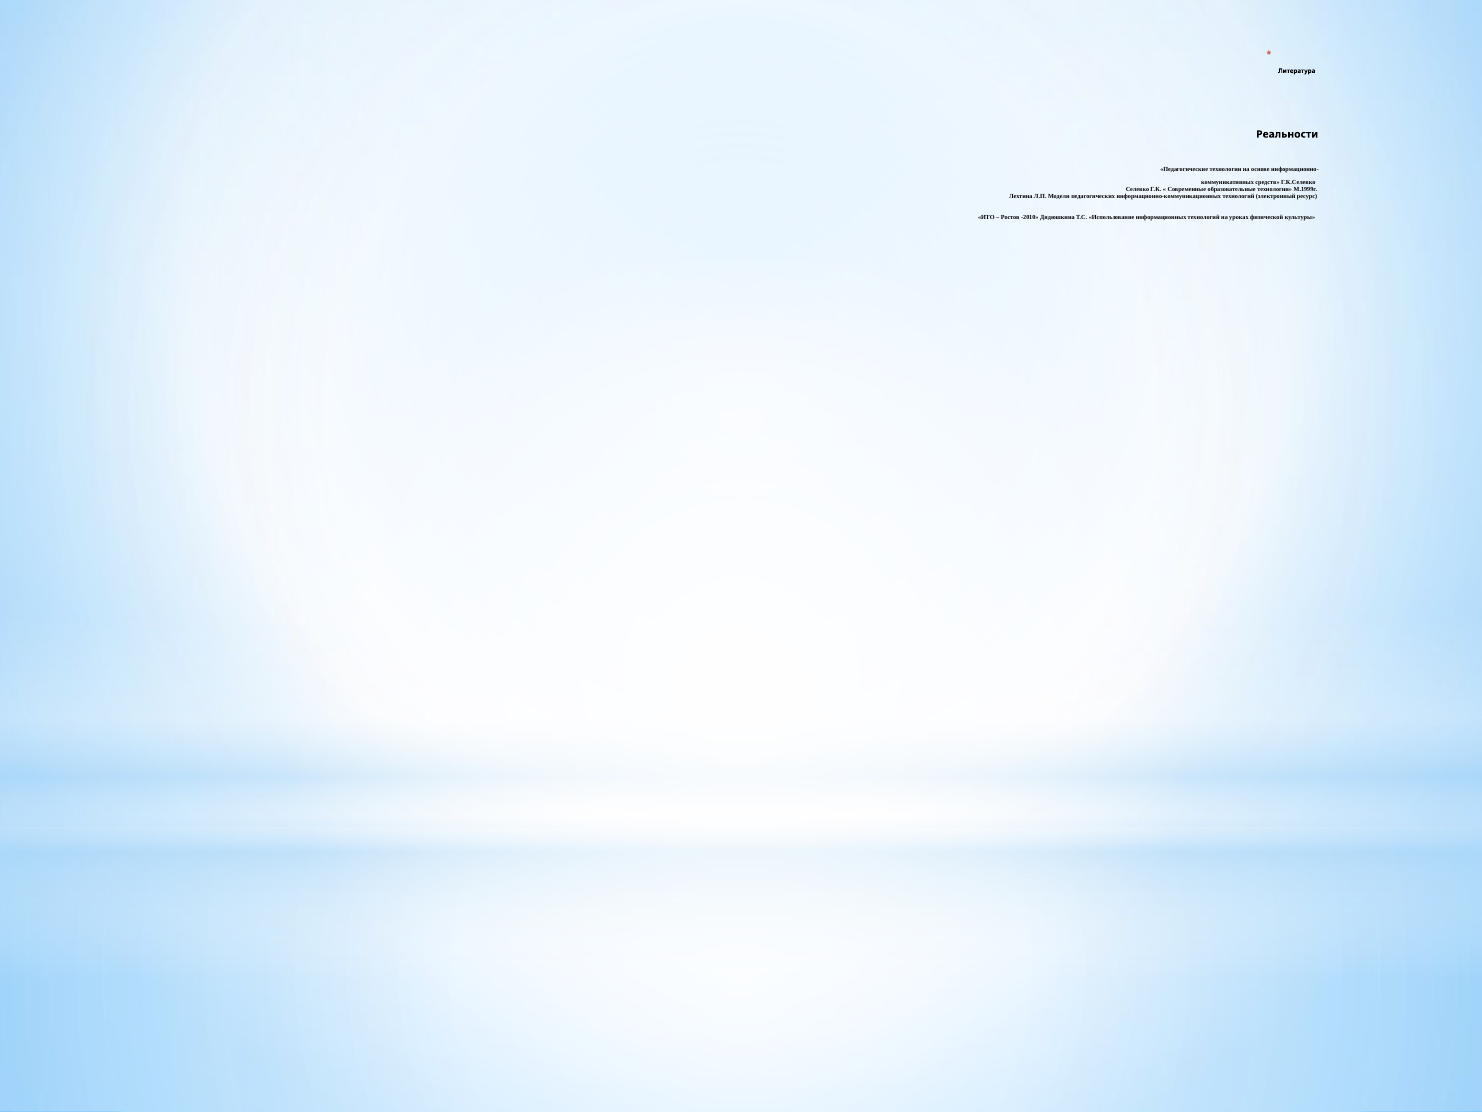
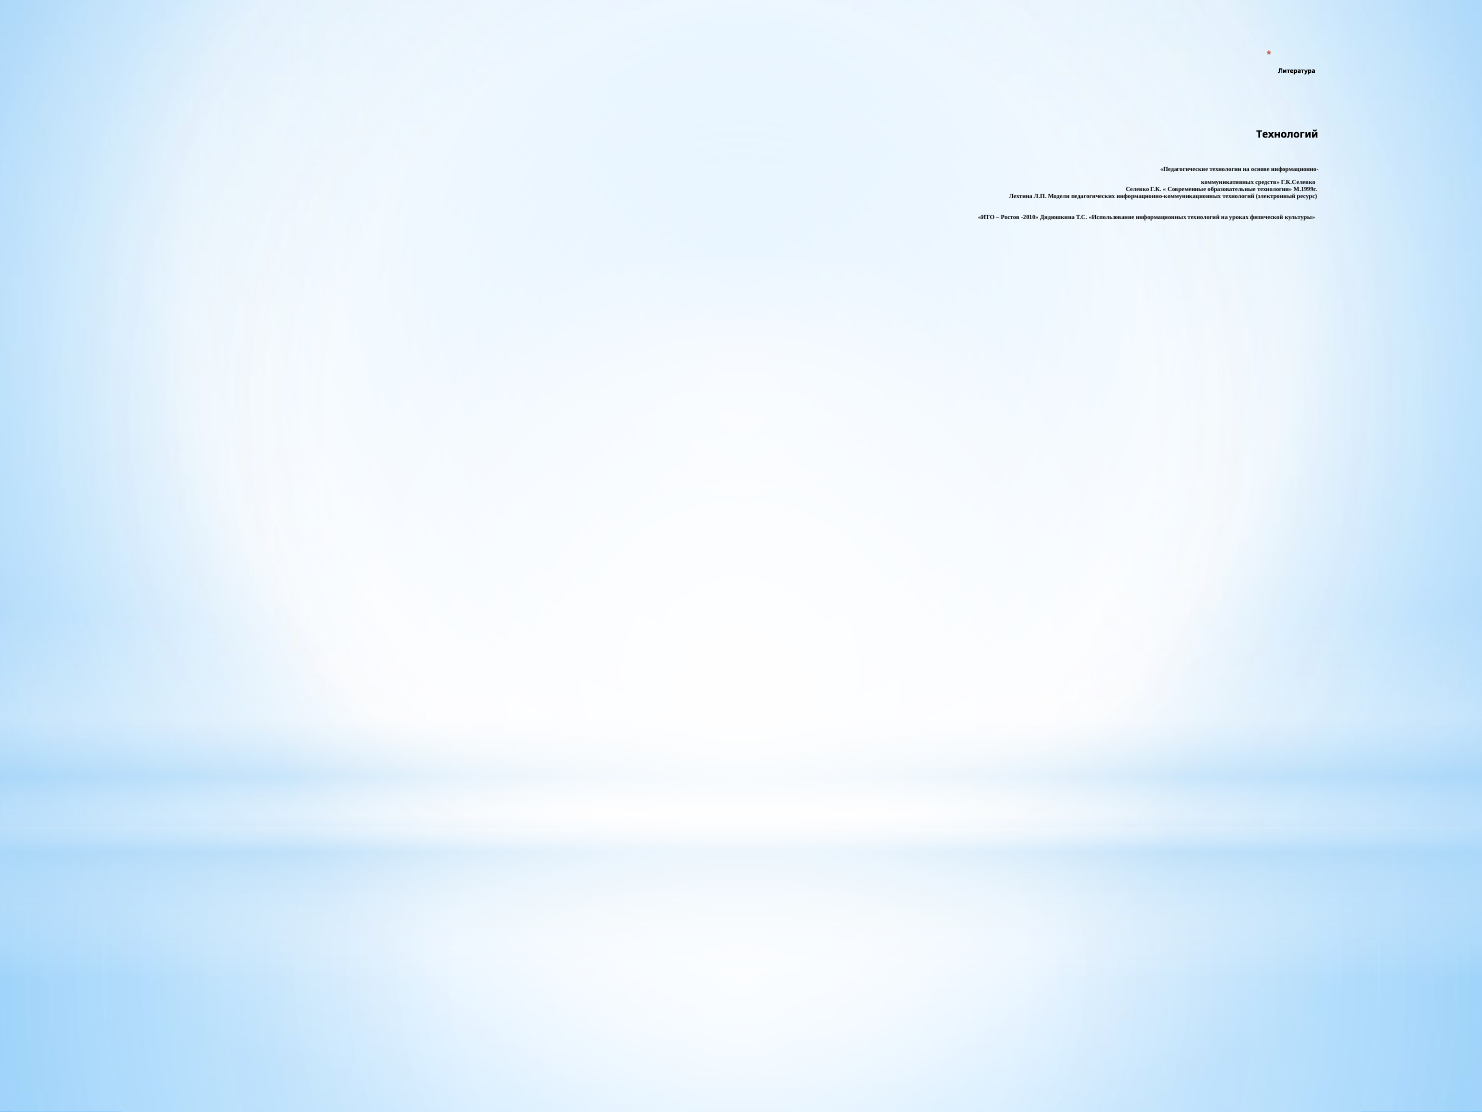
Реальности: Реальности -> Технологий (1287, 134)
